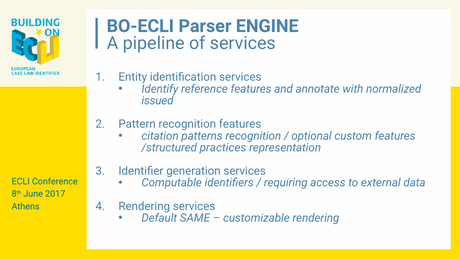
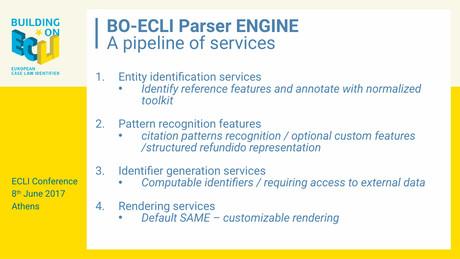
issued: issued -> toolkit (157, 101)
practices: practices -> refundido (223, 147)
